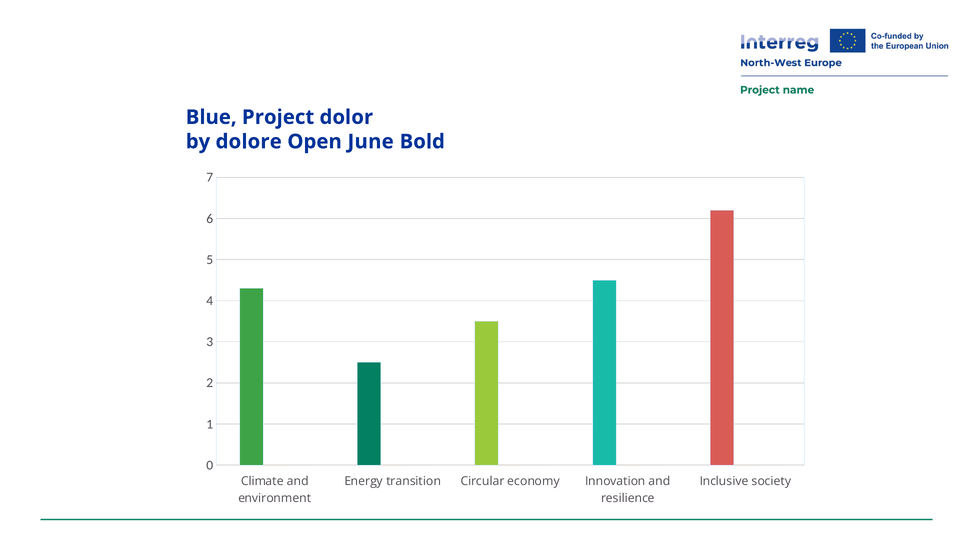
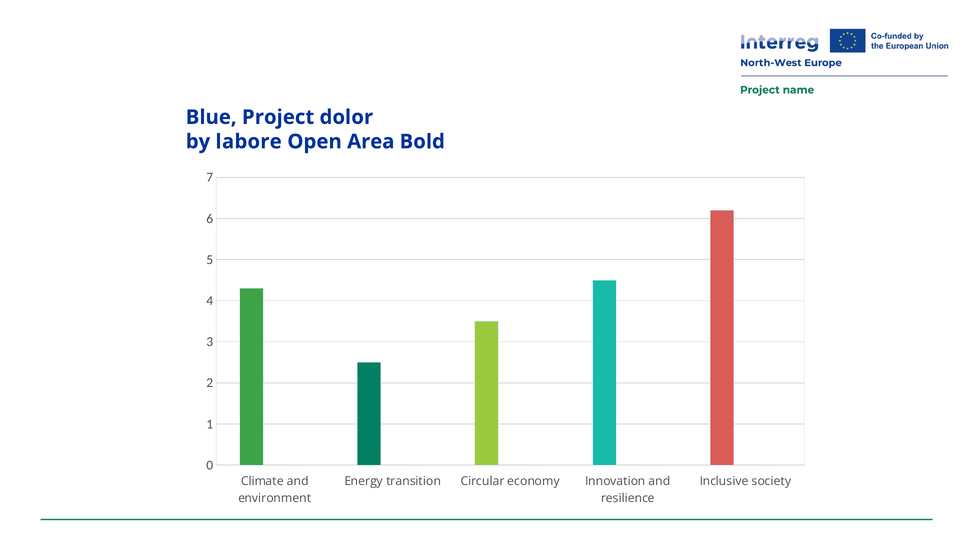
dolore: dolore -> labore (249, 142)
June: June -> Area (371, 142)
